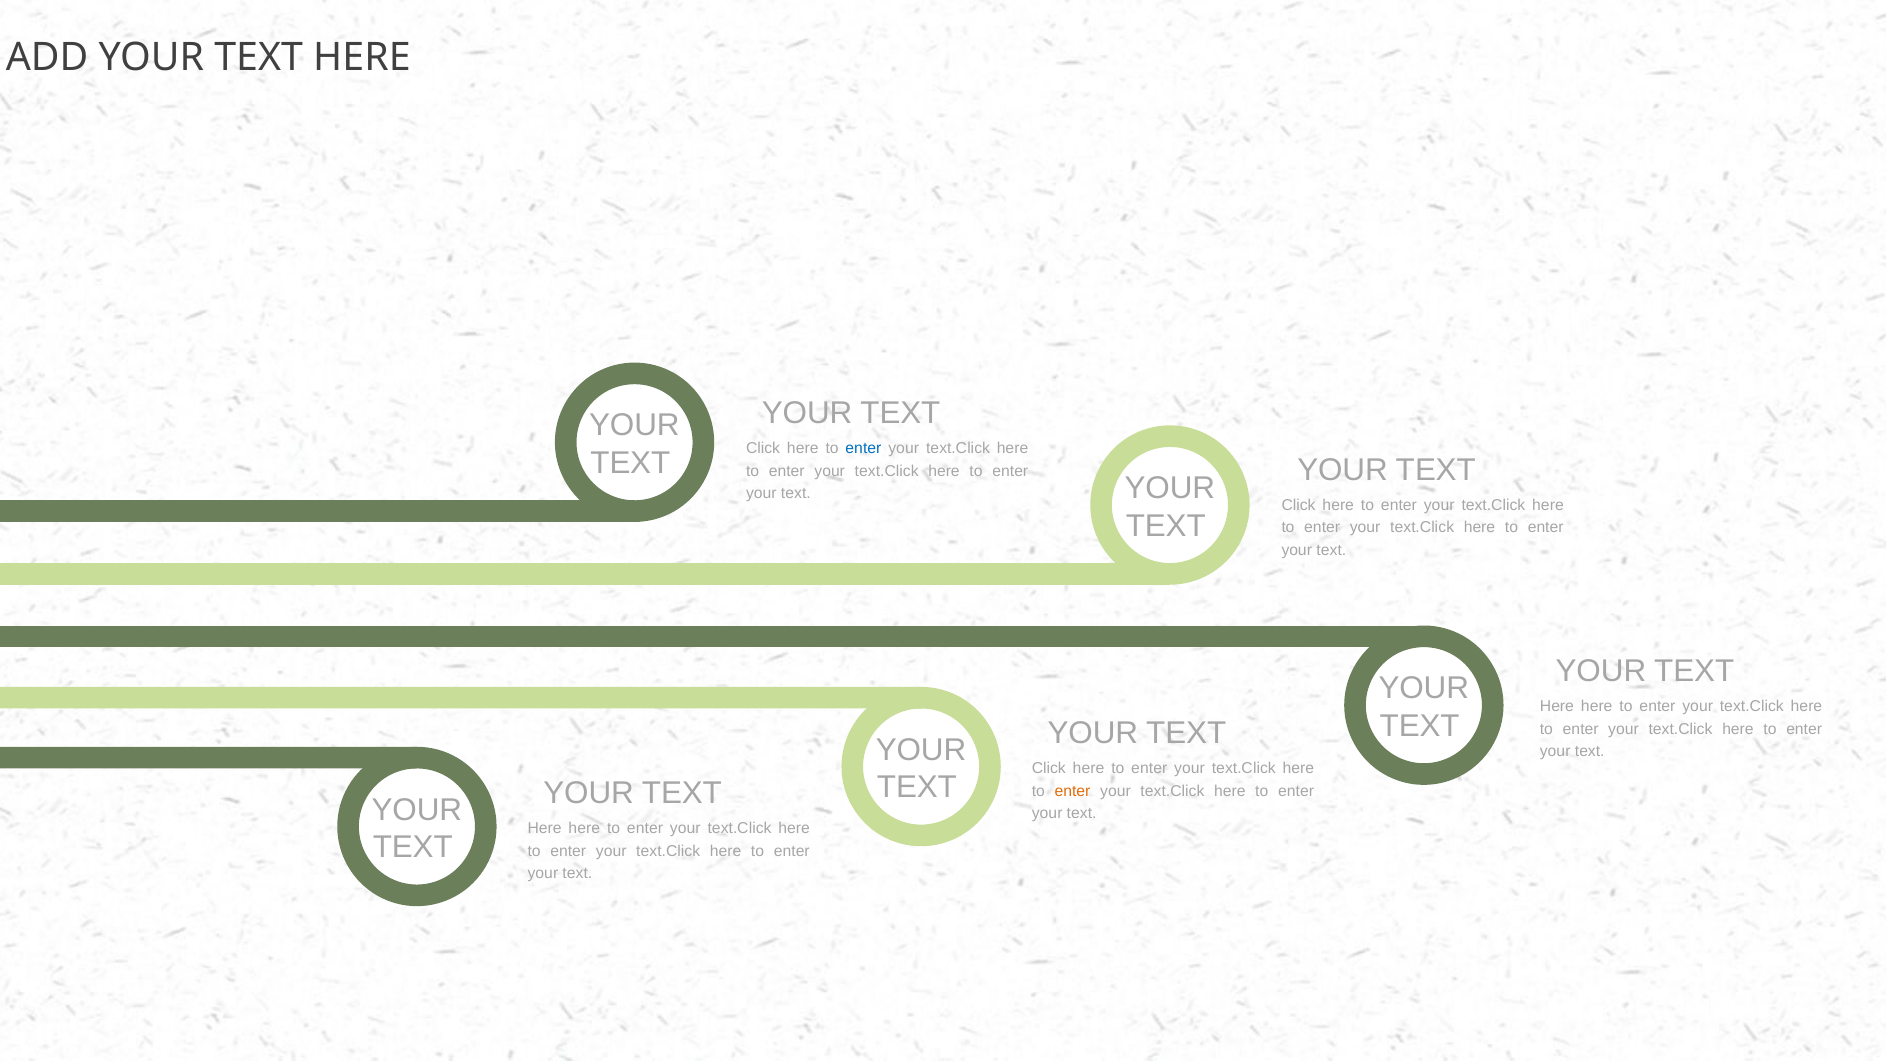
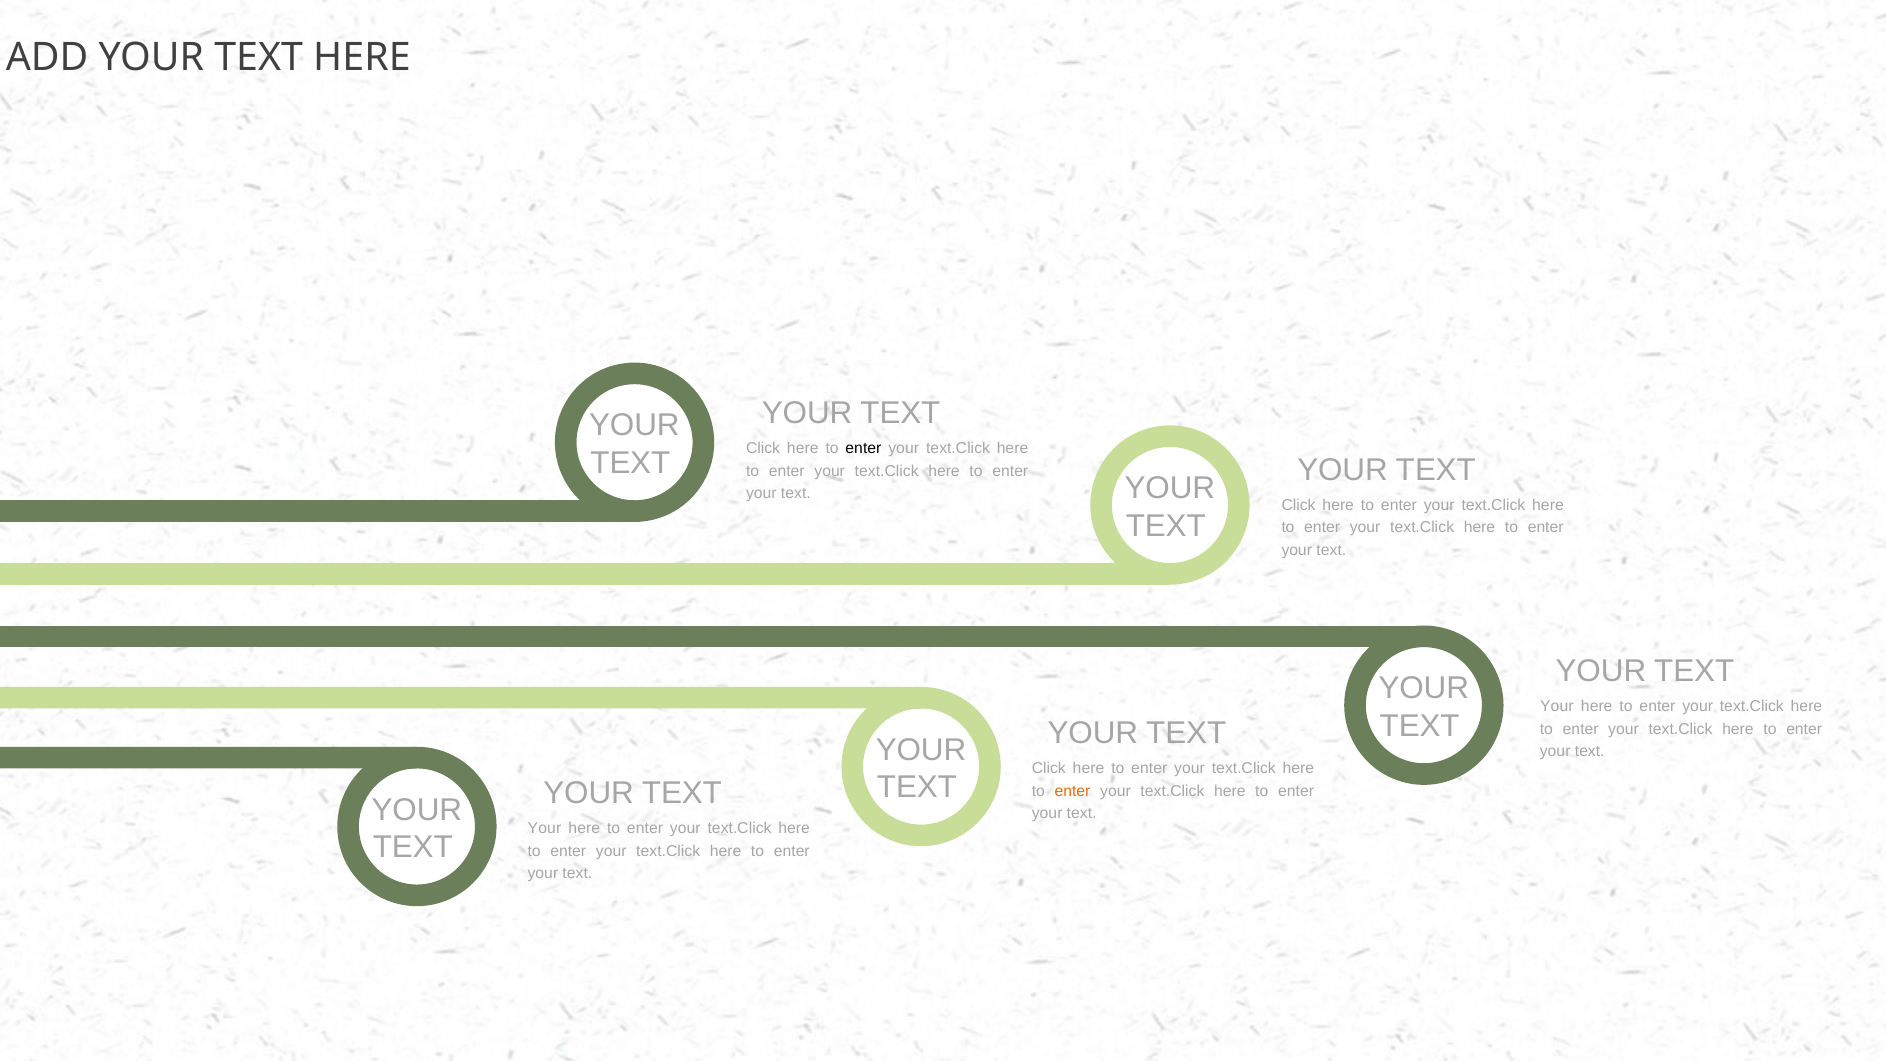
enter colour: blue -> black (863, 448)
Here: Here -> Your (1557, 706)
Here: Here -> Your (544, 828)
